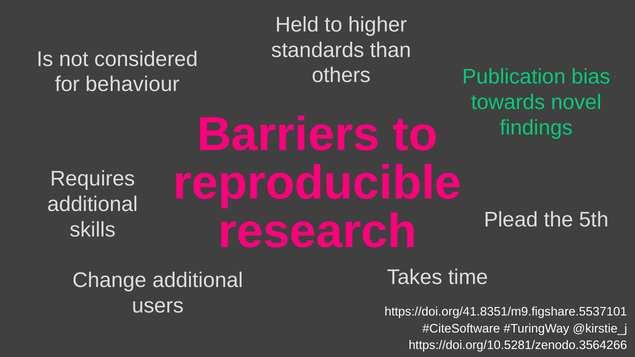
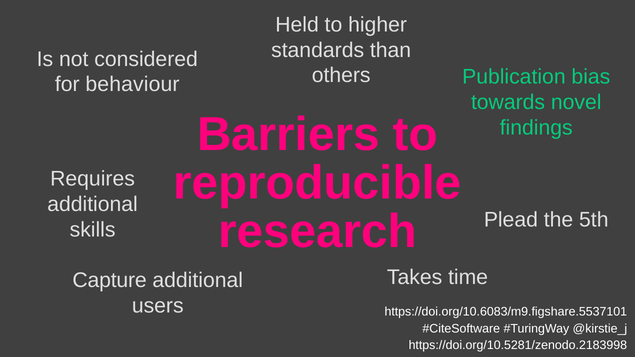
Change: Change -> Capture (110, 281)
https://doi.org/41.8351/m9.figshare.5537101: https://doi.org/41.8351/m9.figshare.5537101 -> https://doi.org/10.6083/m9.figshare.5537101 (506, 312)
https://doi.org/10.5281/zenodo.3564266: https://doi.org/10.5281/zenodo.3564266 -> https://doi.org/10.5281/zenodo.2183998 (518, 346)
